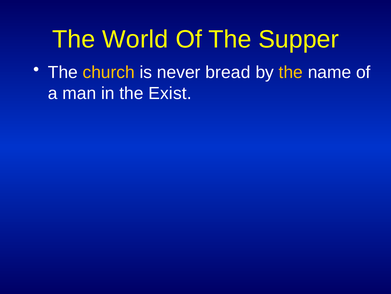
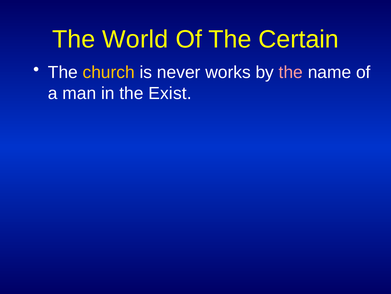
Supper: Supper -> Certain (299, 39)
bread: bread -> works (228, 72)
the colour: yellow -> pink (291, 72)
